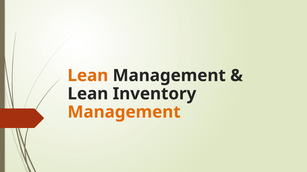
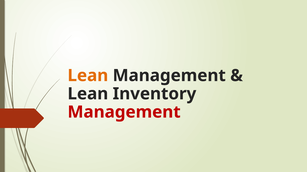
Management colour: orange -> red (124, 112)
